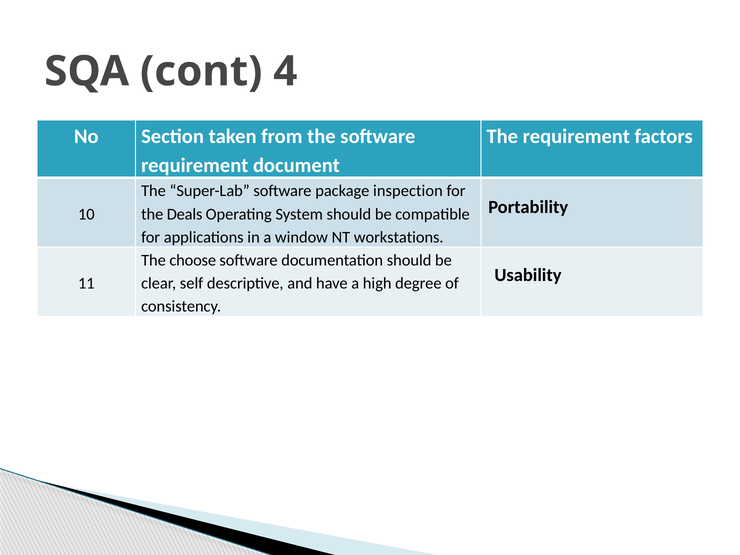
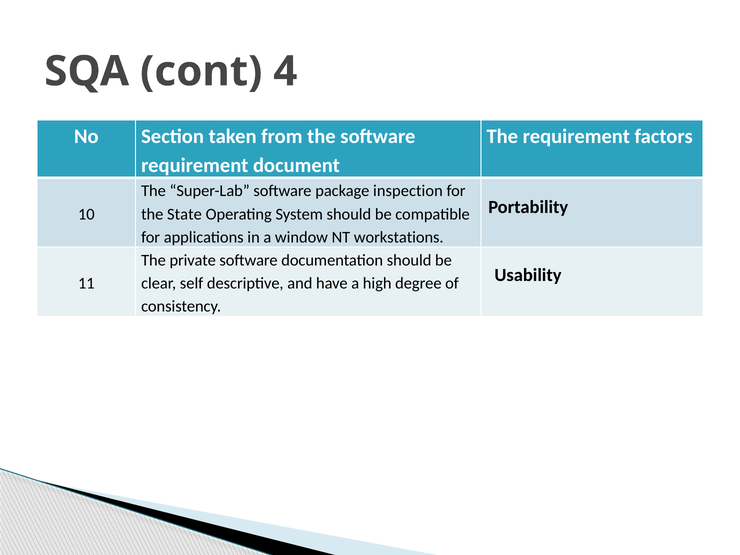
Deals: Deals -> State (184, 214)
choose: choose -> private (193, 260)
